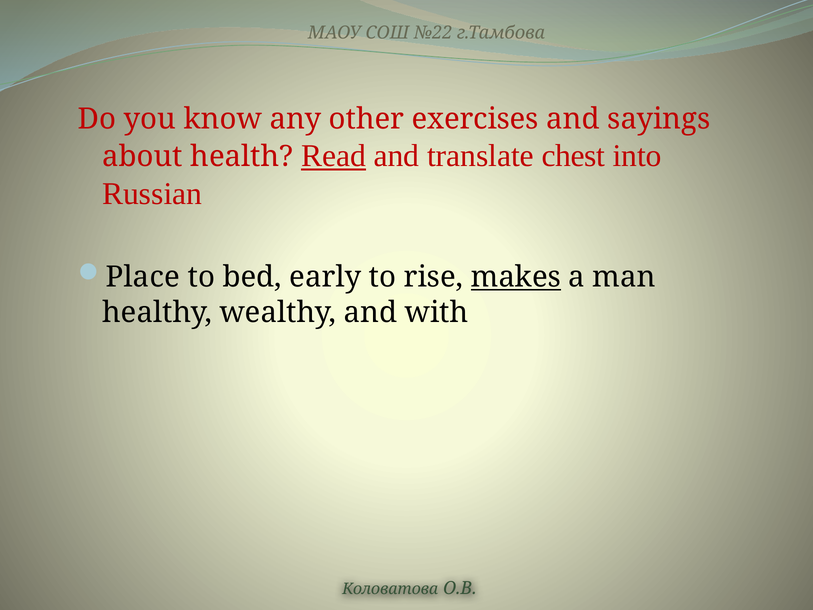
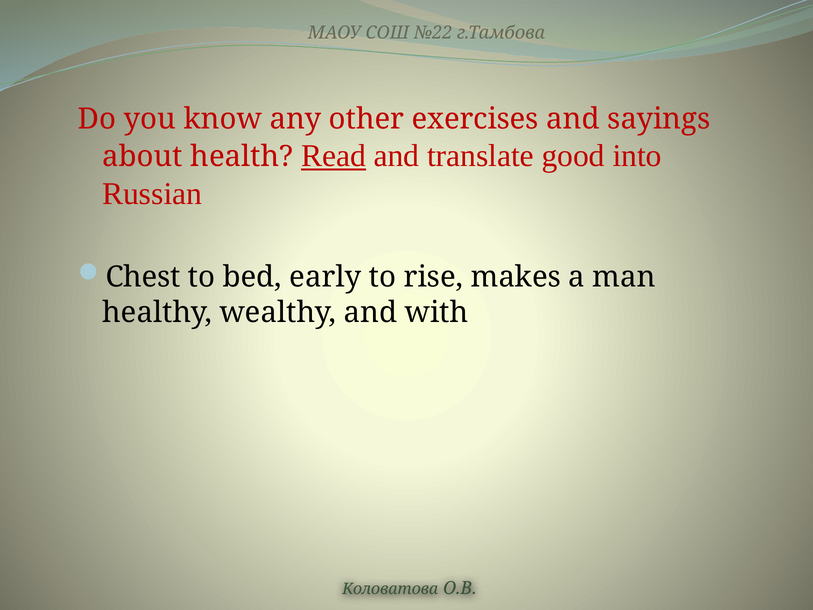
chest: chest -> good (573, 156)
Place: Place -> Chest (143, 277)
makes underline: present -> none (516, 277)
